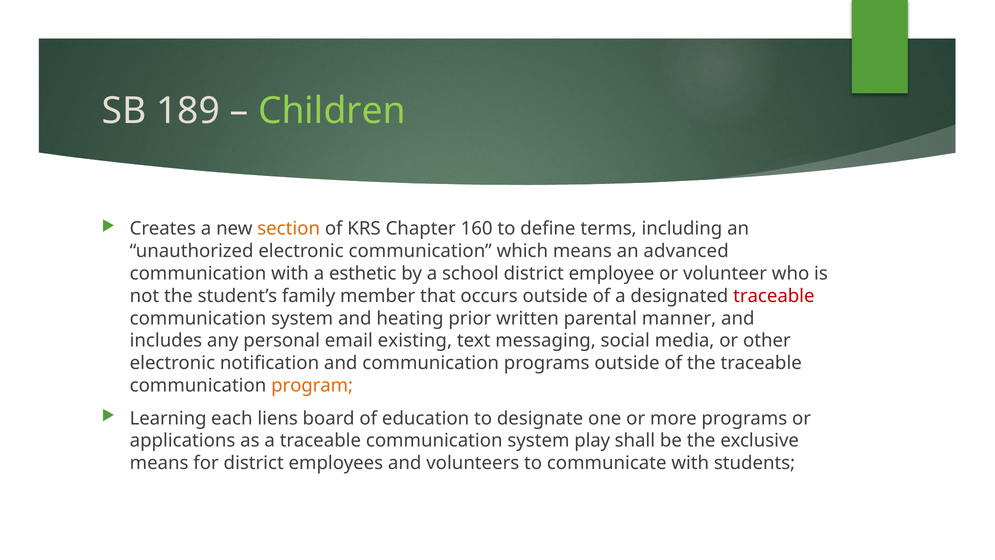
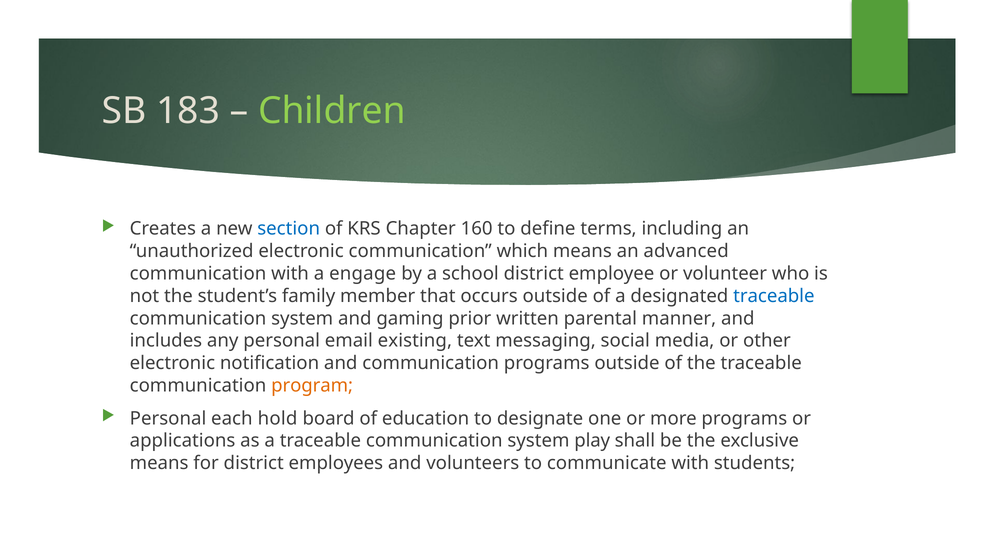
189: 189 -> 183 (188, 111)
section colour: orange -> blue (289, 229)
esthetic: esthetic -> engage (363, 273)
traceable colour: red -> blue (774, 296)
heating: heating -> gaming (410, 318)
Learning: Learning -> Personal (168, 418)
liens: liens -> hold (278, 418)
